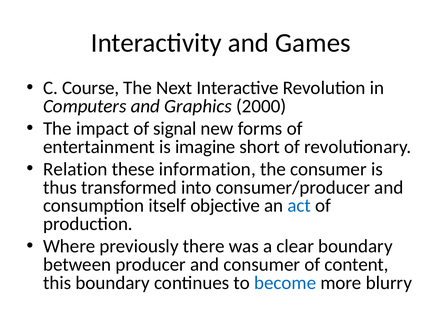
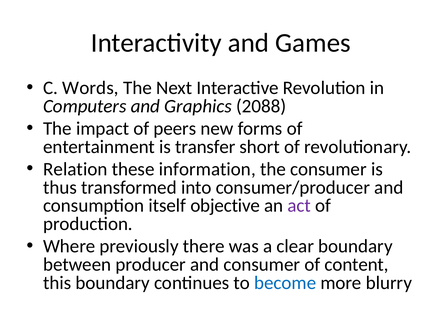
Course: Course -> Words (91, 88)
2000: 2000 -> 2088 (261, 106)
signal: signal -> peers (175, 128)
imagine: imagine -> transfer (205, 147)
act colour: blue -> purple (299, 205)
